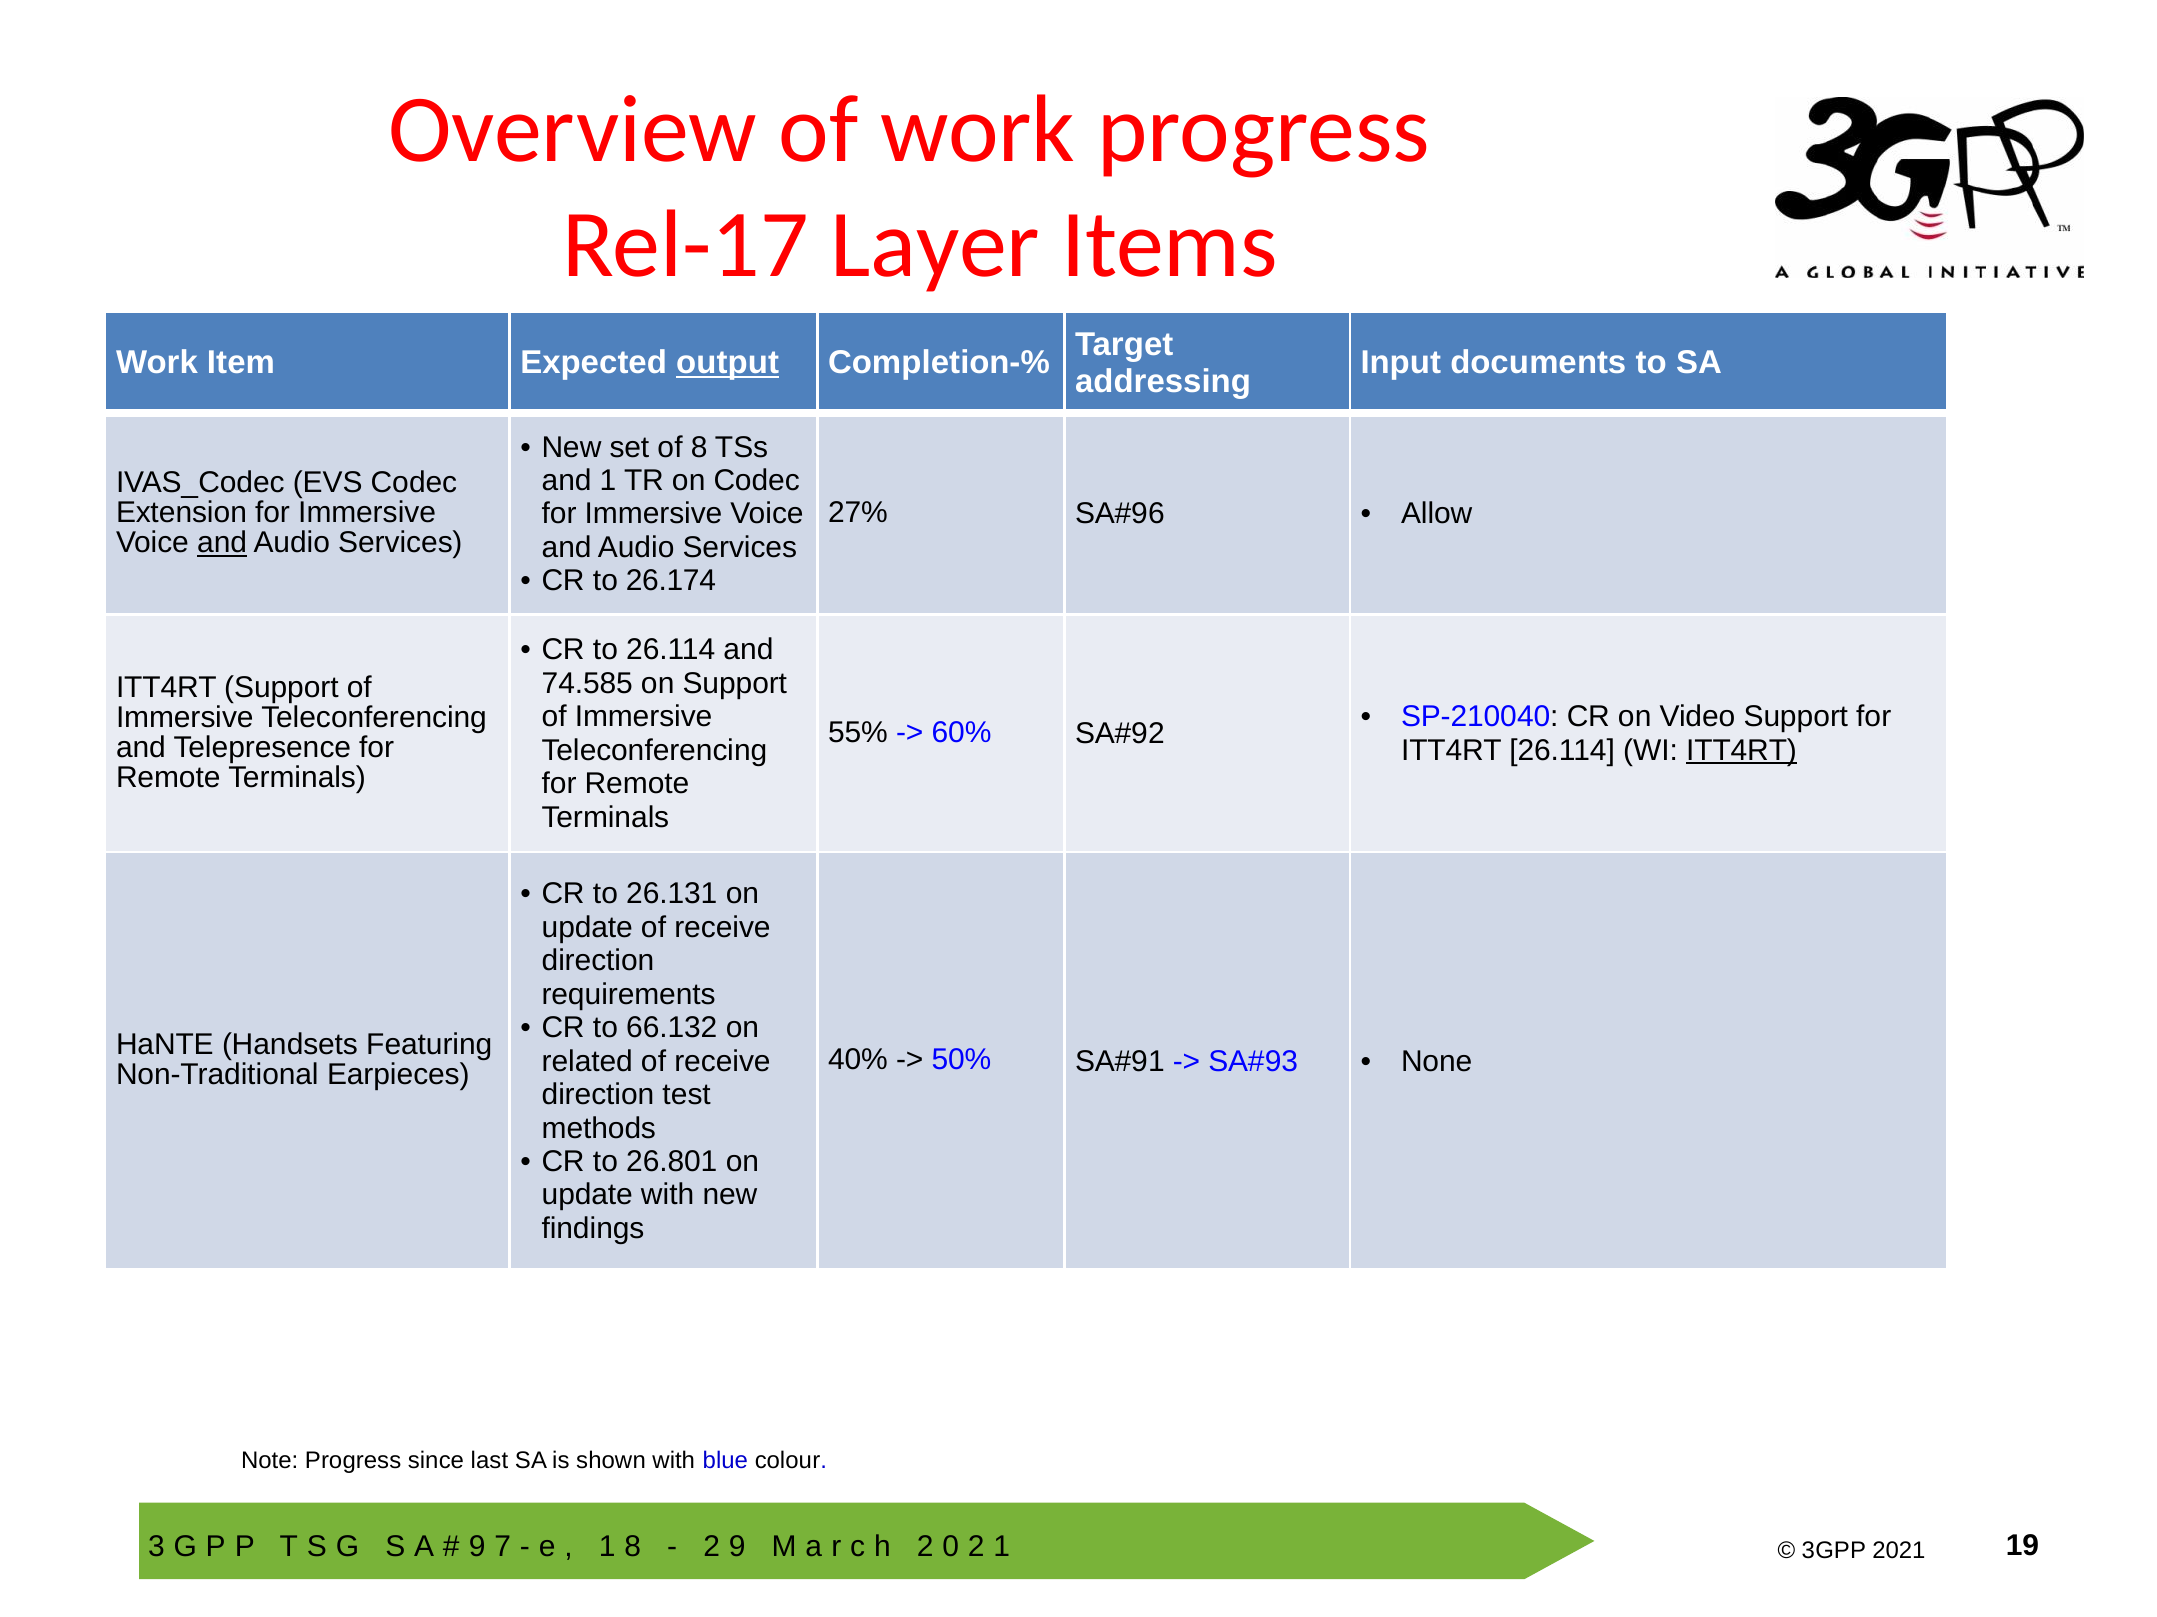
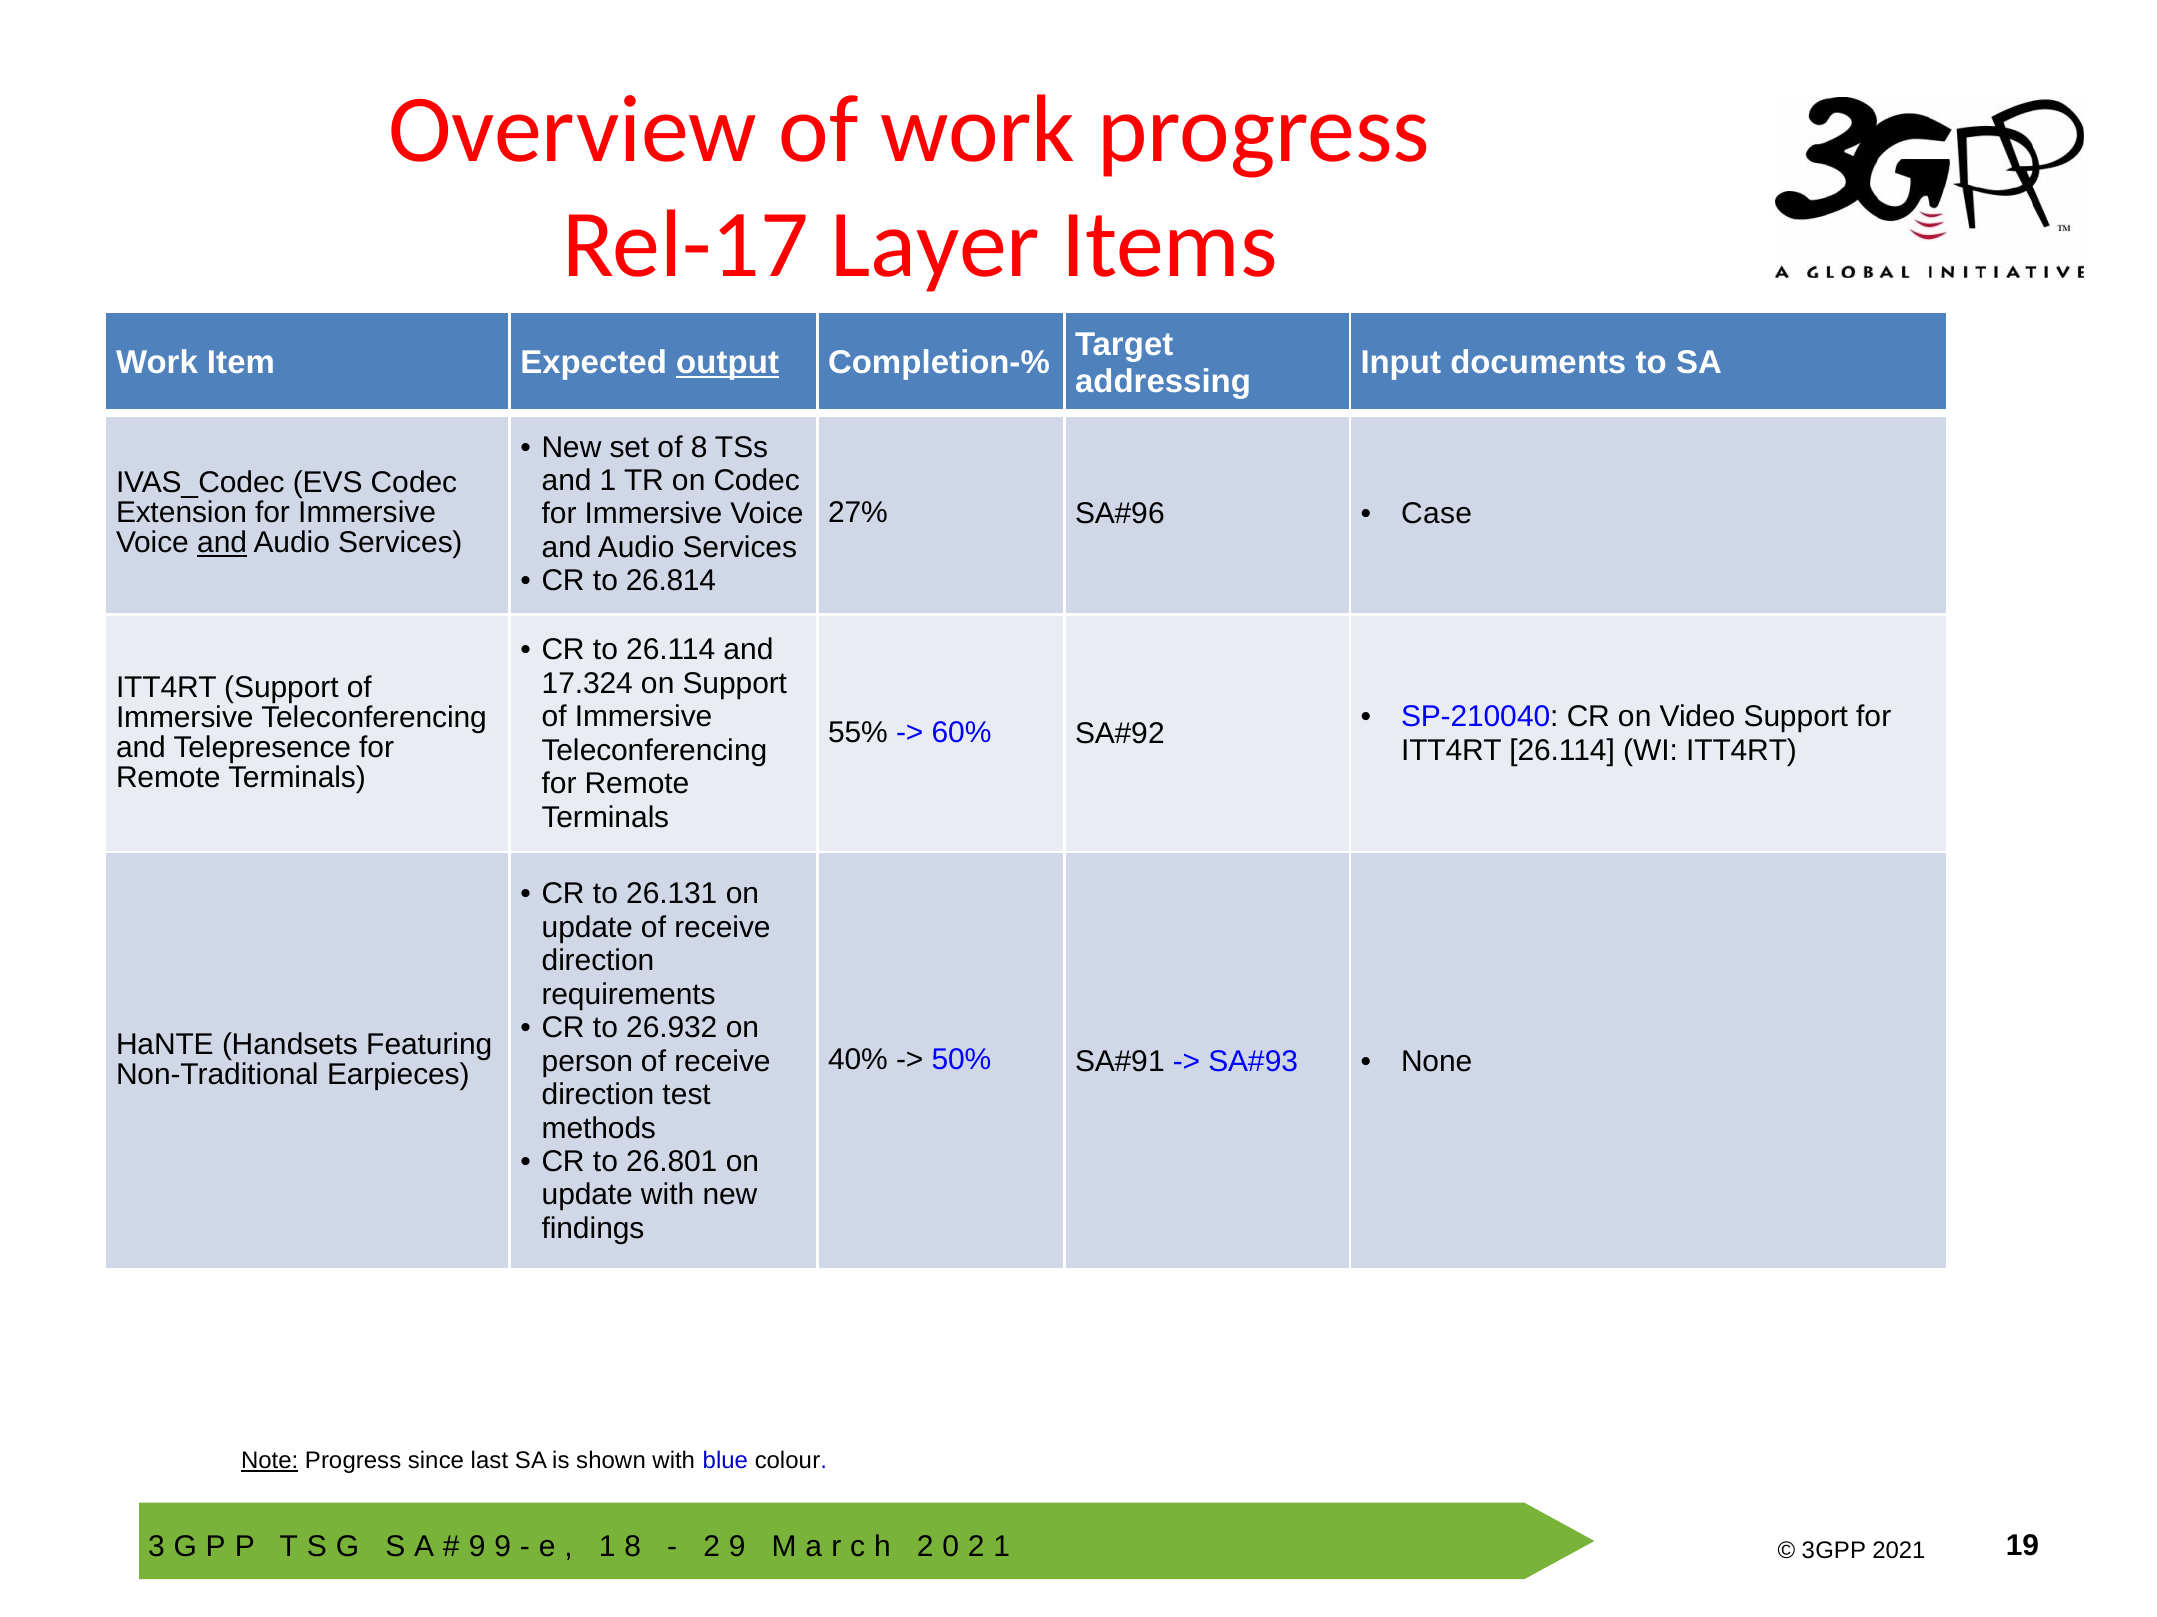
Allow: Allow -> Case (1437, 514)
26.174: 26.174 -> 26.814 (671, 581)
74.585: 74.585 -> 17.324 (587, 684)
ITT4RT underline: present -> none (1742, 751)
66.132: 66.132 -> 26.932 (672, 1028)
related: related -> person (587, 1062)
Note underline: none -> present (270, 1462)
7: 7 -> 9 (503, 1547)
